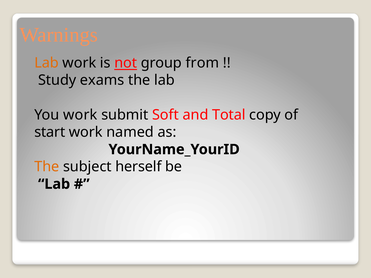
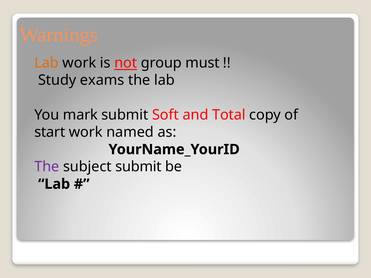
from: from -> must (202, 63)
You work: work -> mark (80, 115)
The colour: orange -> purple (47, 167)
subject herself: herself -> submit (138, 167)
